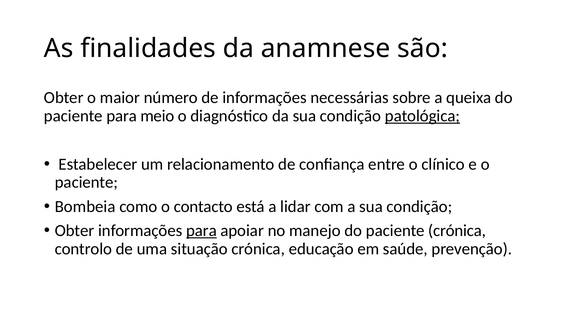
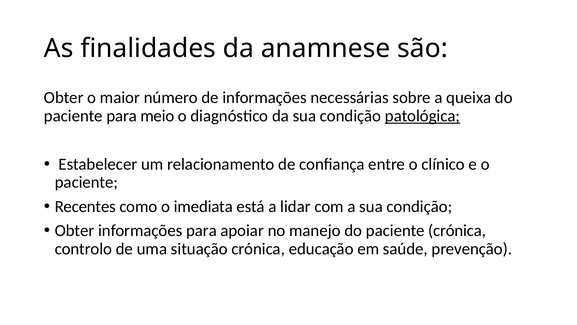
Bombeia: Bombeia -> Recentes (85, 206)
contacto: contacto -> imediata (203, 206)
para underline: present -> none (201, 230)
